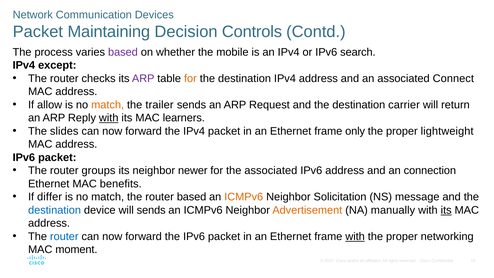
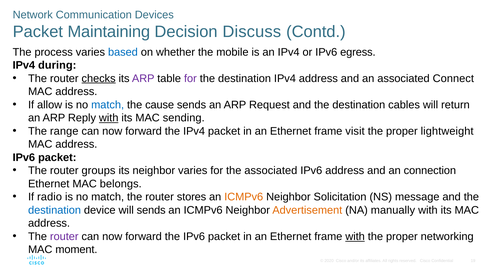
Controls: Controls -> Discuss (252, 32)
based colour: purple -> blue (123, 52)
search: search -> egress (358, 52)
except: except -> during (57, 65)
checks underline: none -> present (99, 78)
for colour: orange -> purple (190, 78)
match colour: orange -> blue (108, 105)
trailer: trailer -> cause (160, 105)
carrier: carrier -> cables (404, 105)
learners: learners -> sending (184, 118)
slides: slides -> range (64, 131)
only: only -> visit (355, 131)
neighbor newer: newer -> varies (193, 171)
benefits: benefits -> belongs (121, 184)
differ: differ -> radio (50, 197)
router based: based -> stores (192, 197)
its underline: present -> none (446, 210)
router colour: blue -> purple (64, 236)
